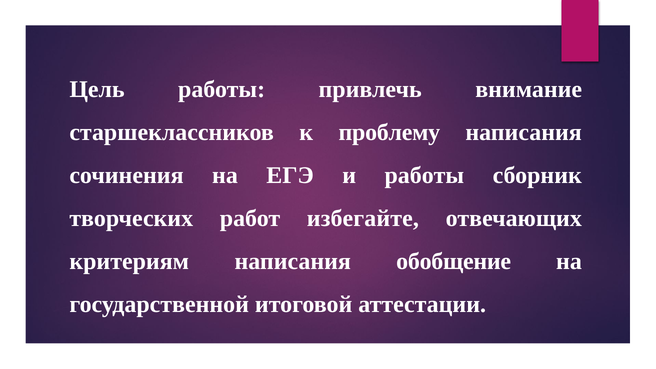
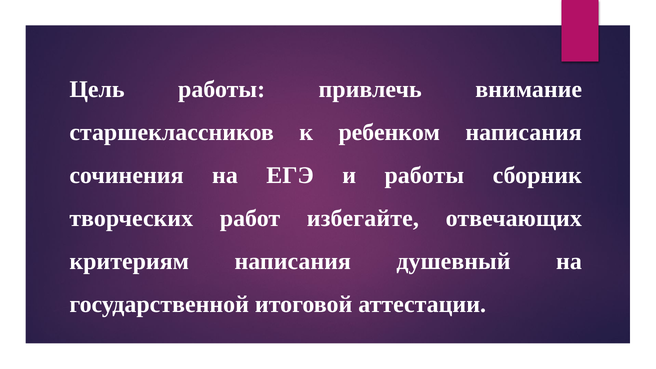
проблему: проблему -> ребенком (389, 132)
обобщение: обобщение -> душевный (454, 261)
